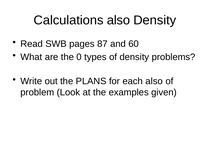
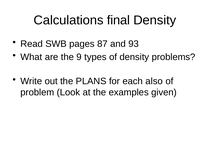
Calculations also: also -> final (118, 20)
60: 60 -> 93 (134, 44)
0: 0 -> 9 (79, 57)
